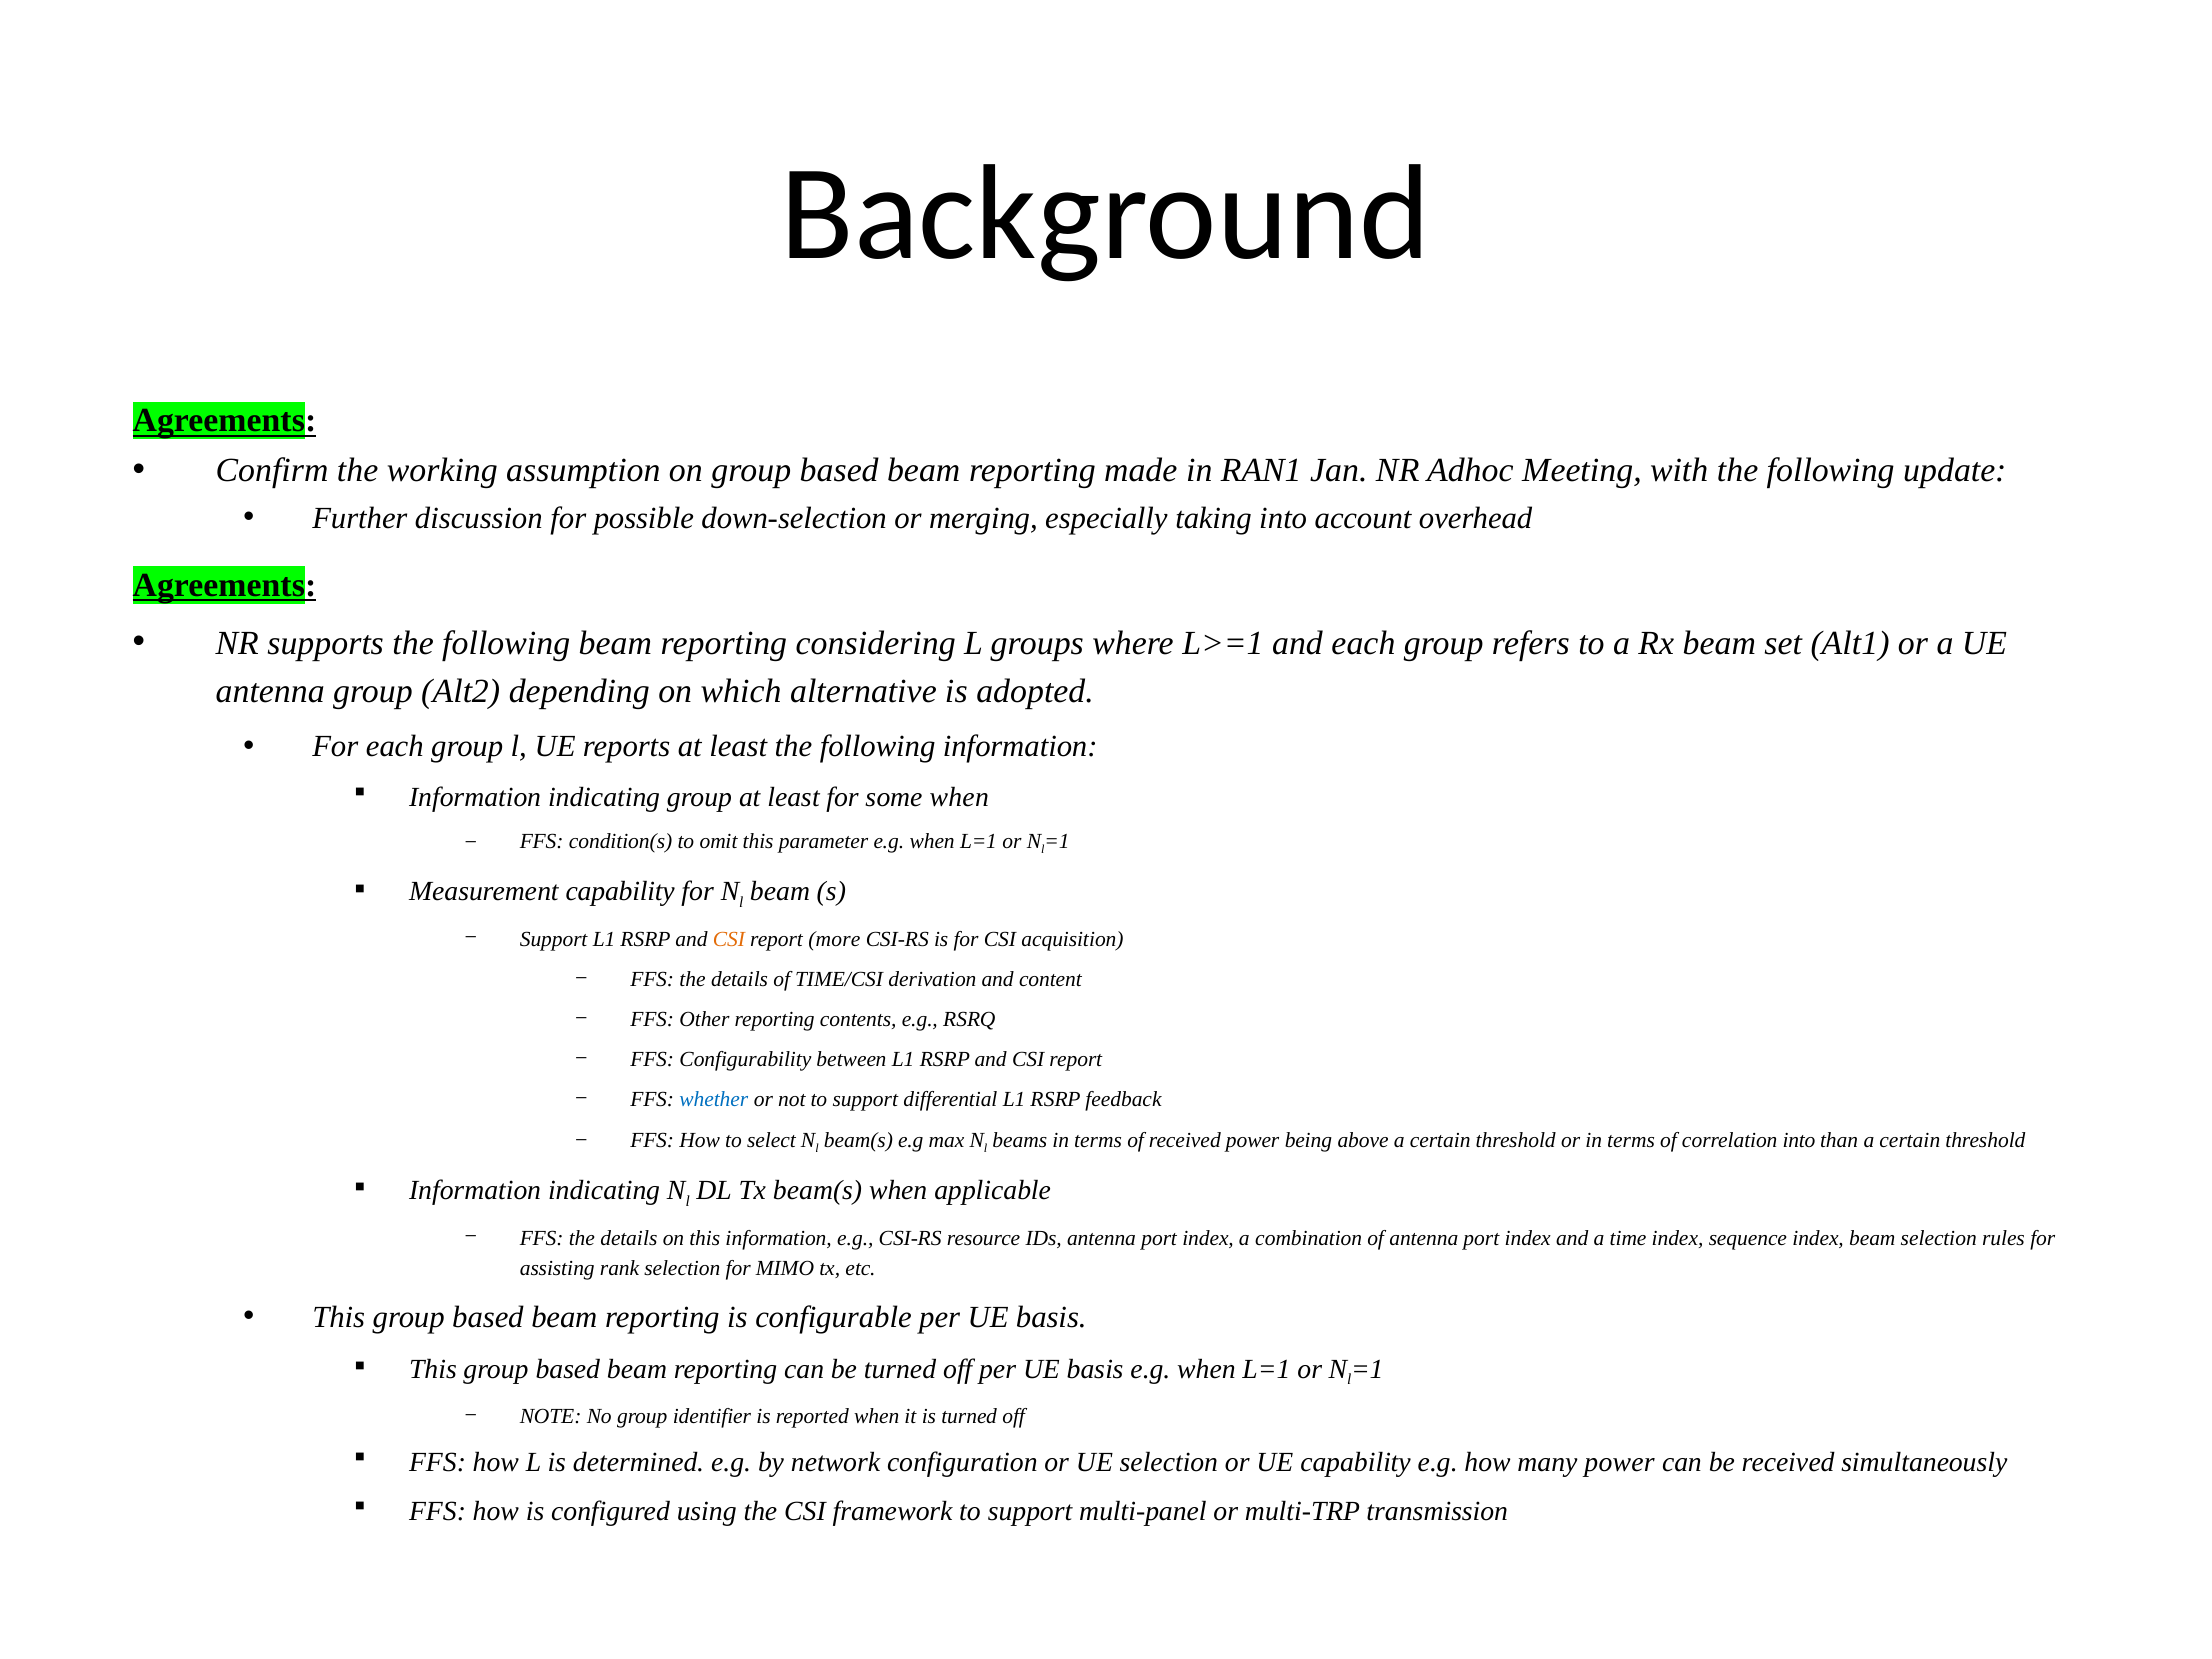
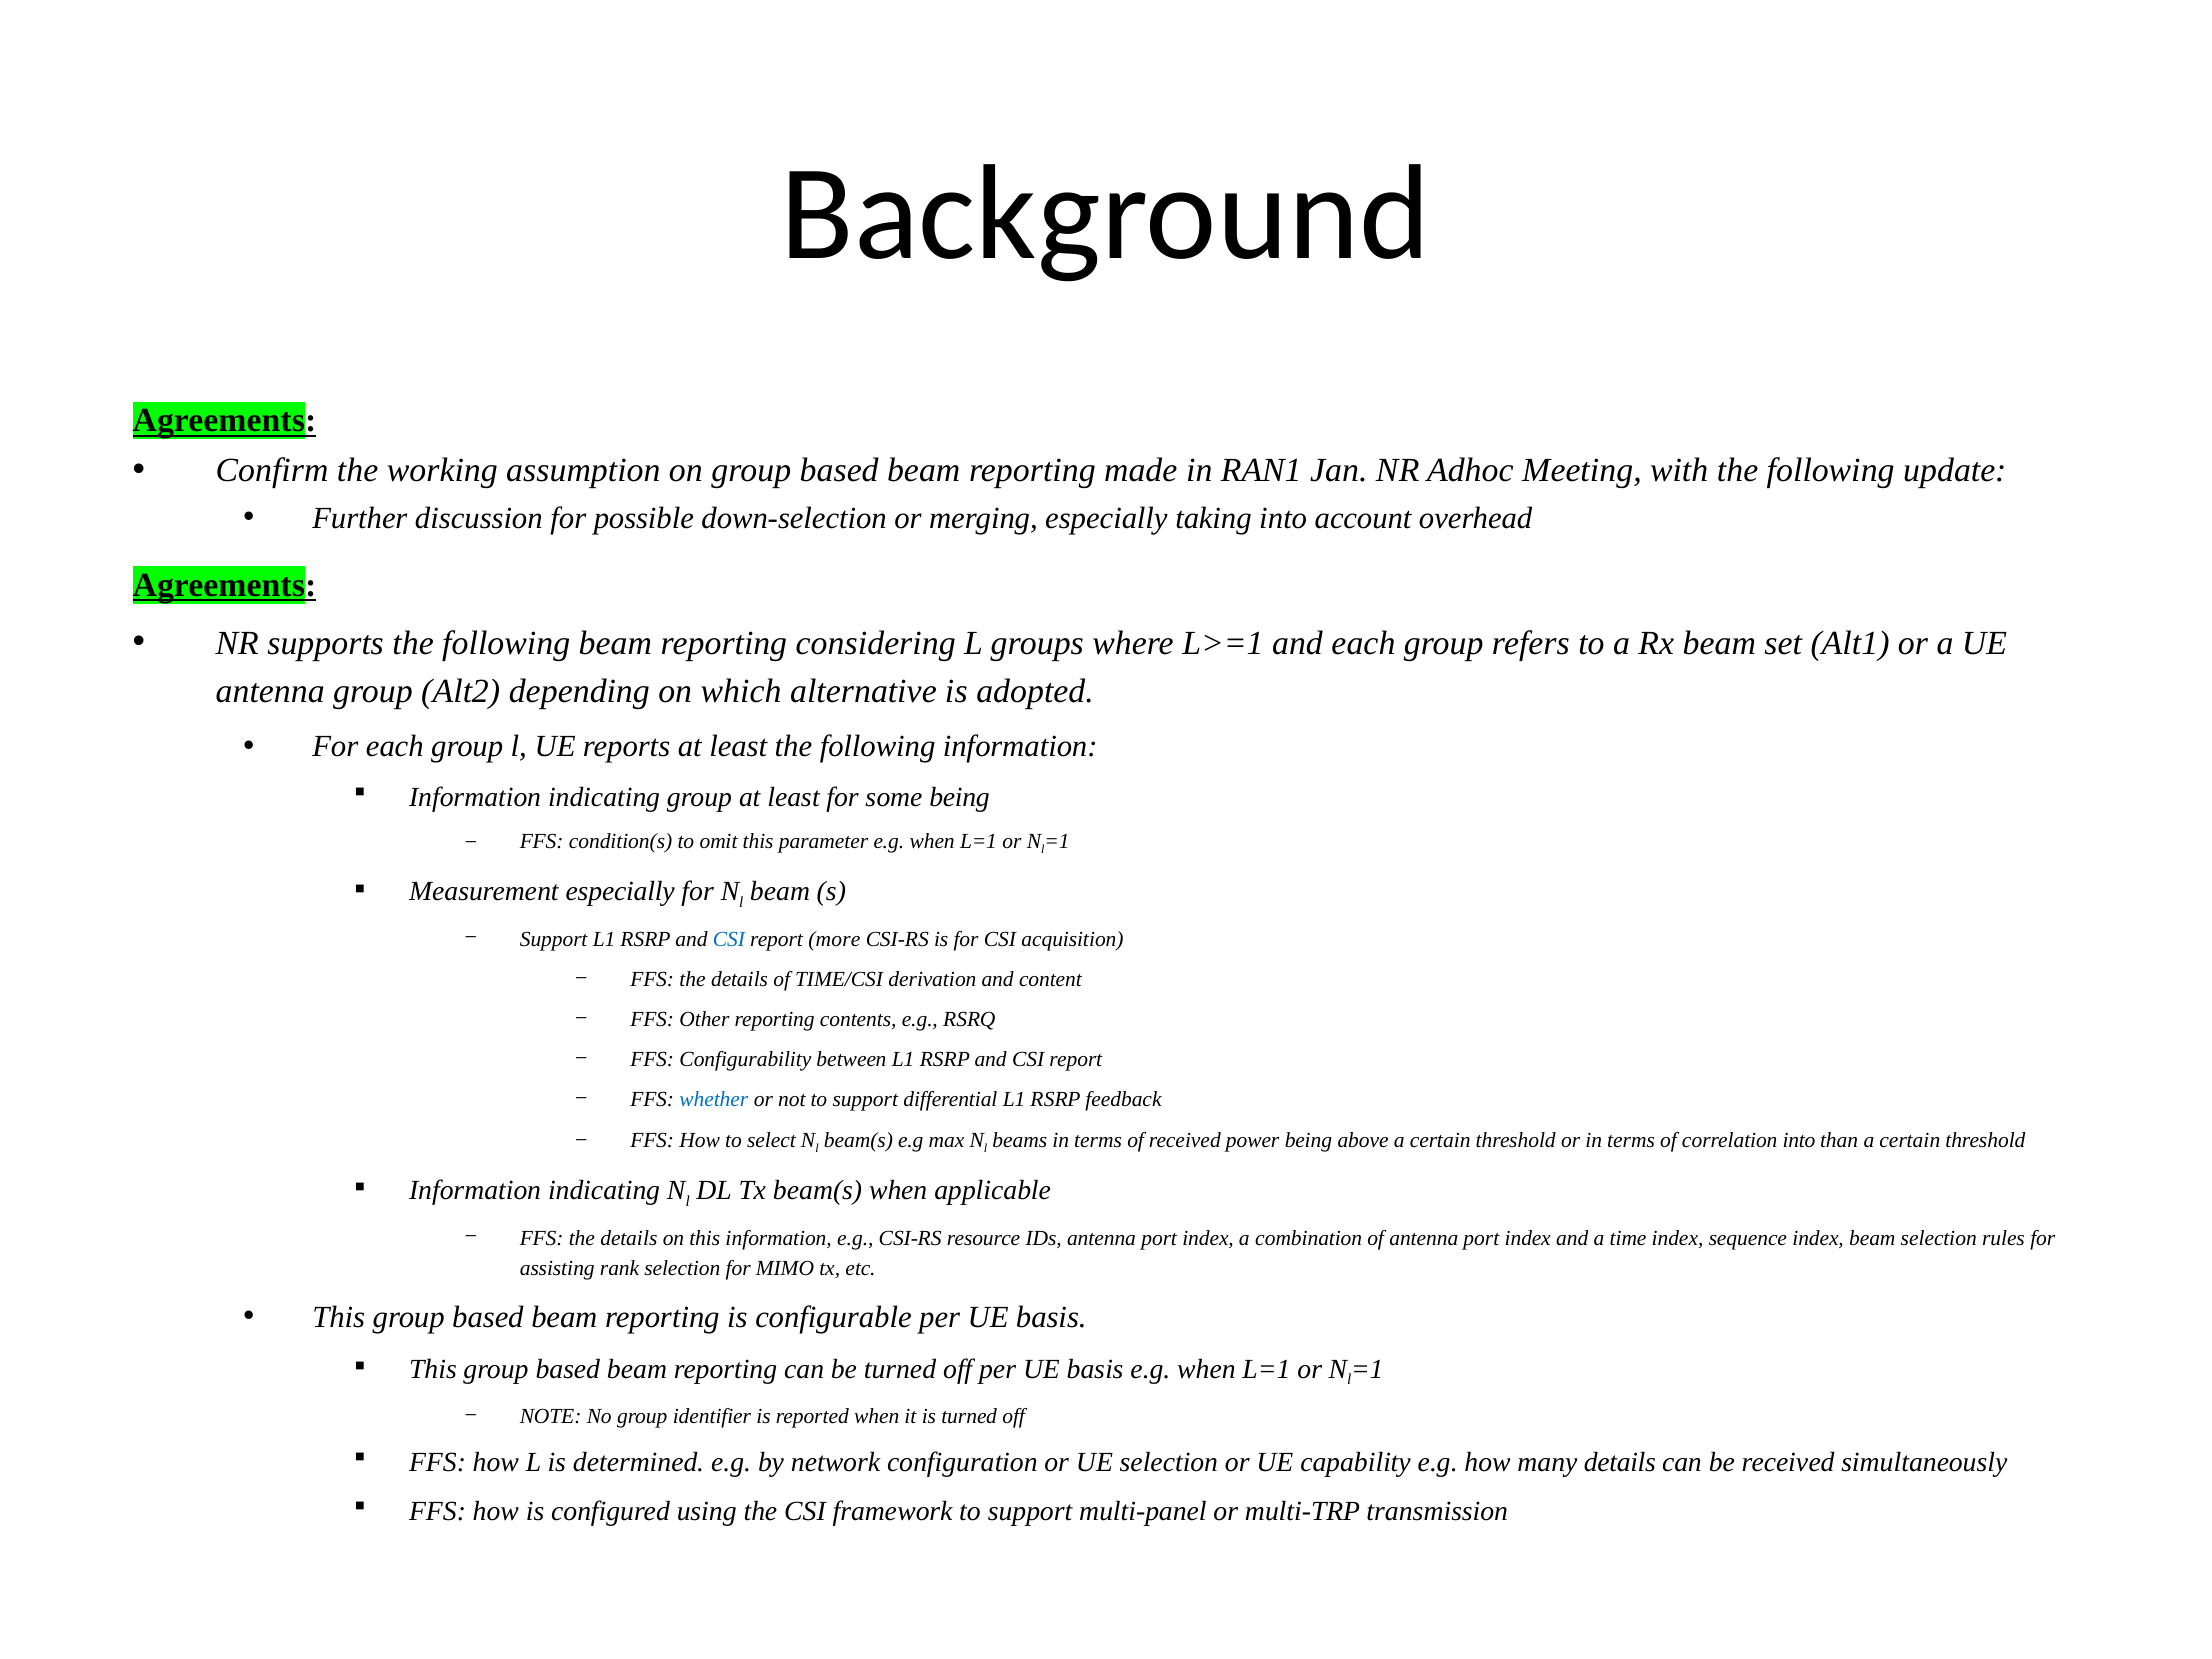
some when: when -> being (960, 797)
Measurement capability: capability -> especially (620, 892)
CSI colour: orange -> blue (729, 939)
many power: power -> details (1620, 1462)
